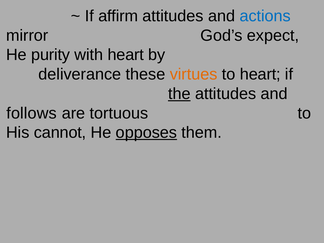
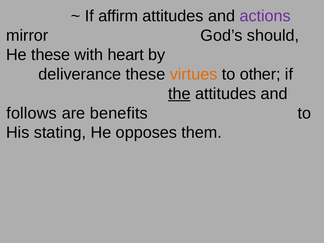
actions colour: blue -> purple (265, 16)
expect: expect -> should (273, 35)
He purity: purity -> these (51, 55)
to heart: heart -> other (260, 74)
tortuous: tortuous -> benefits (119, 113)
cannot: cannot -> stating (60, 133)
opposes underline: present -> none (146, 133)
